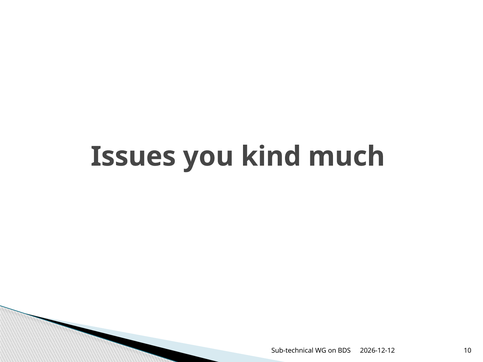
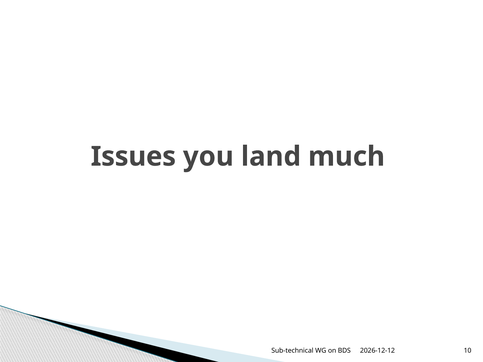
kind: kind -> land (271, 157)
